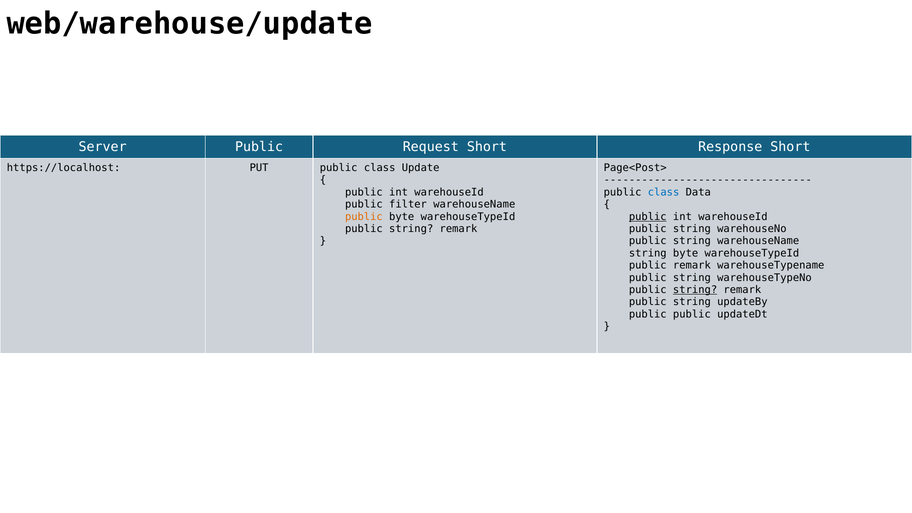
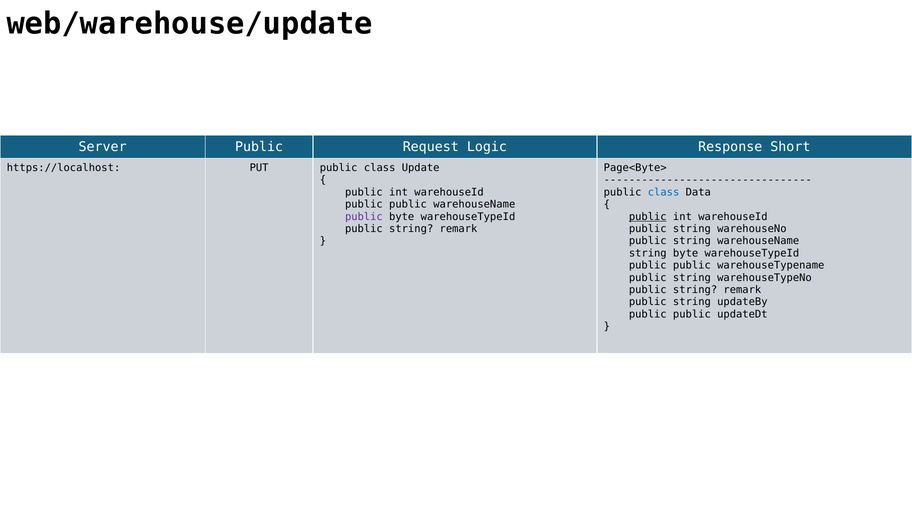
Request Short: Short -> Logic (487, 147)
Page<Post>: Page<Post> -> Page<Byte> (635, 168)
filter: filter -> public (408, 204)
public colour: orange -> purple (364, 217)
remark: remark -> public (692, 265)
string underline: present -> none (695, 290)
